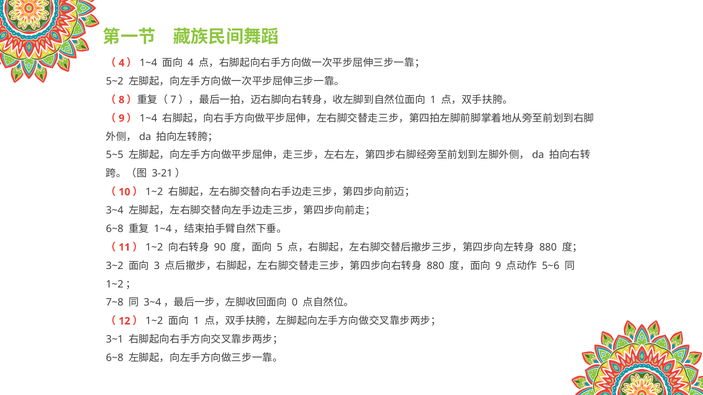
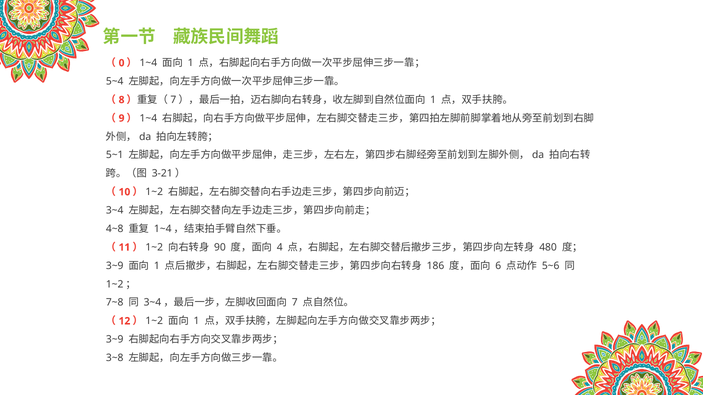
4: 4 -> 0 (122, 63)
4: 4 -> 1 (191, 63)
5~2: 5~2 -> 5~4 (115, 81)
5~5: 5~5 -> 5~1 (115, 155)
6~8: 6~8 -> 4~8 (115, 229)
5: 5 -> 4 (280, 248)
880: 880 -> 480 (548, 248)
3~2: 3~2 -> 3~9 (115, 266)
3: 3 -> 1 (157, 266)
880: 880 -> 186 (435, 266)
9: 9 -> 6 (498, 266)
0: 0 -> 7 (295, 303)
3~1: 3~1 -> 3~9 (115, 340)
6~8: 6~8 -> 3~8 (115, 358)
